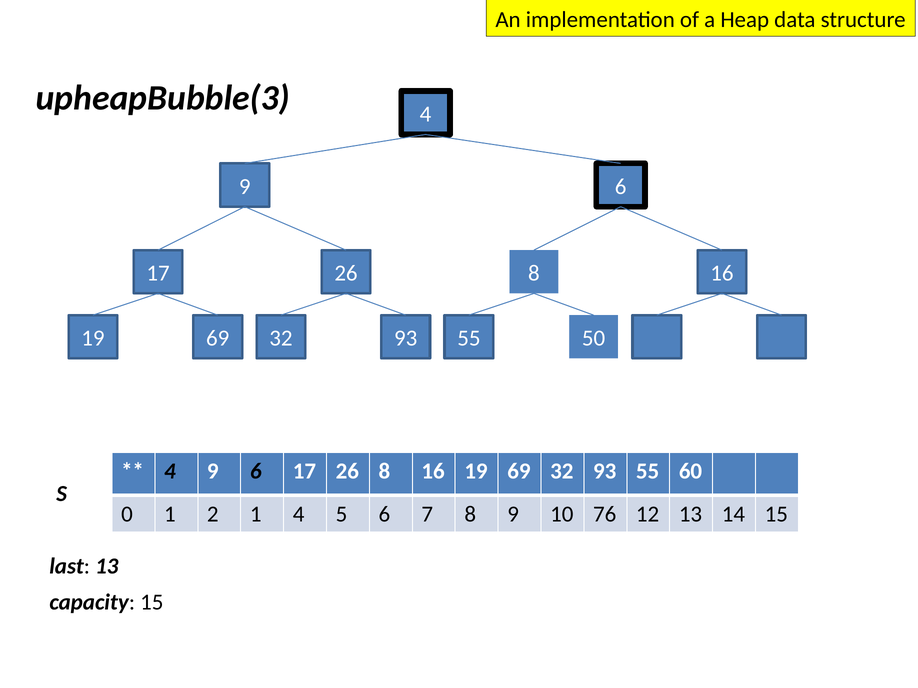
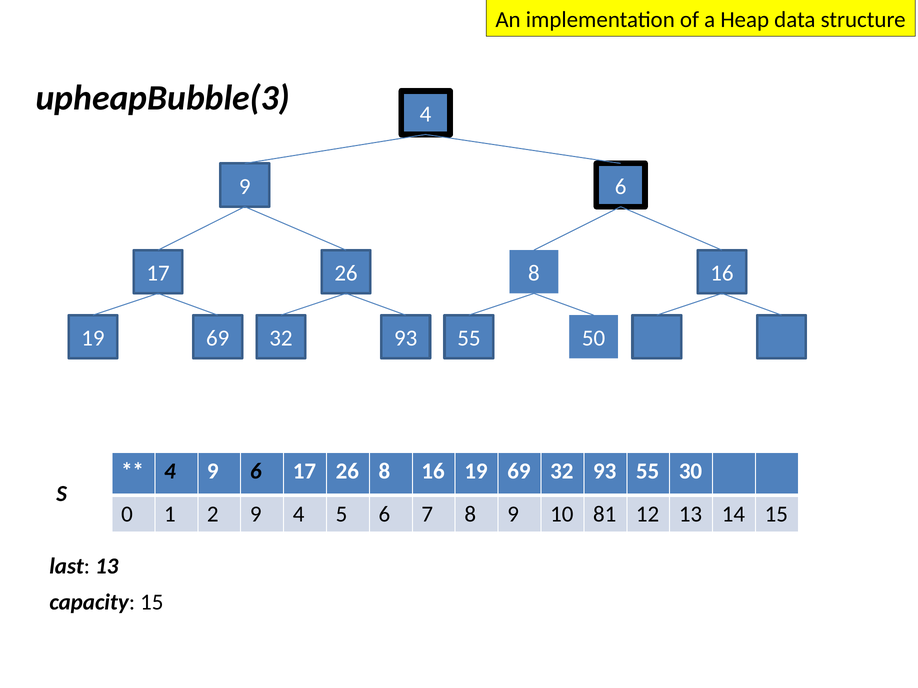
60: 60 -> 30 (690, 472)
2 1: 1 -> 9 (256, 515)
76: 76 -> 81 (605, 515)
